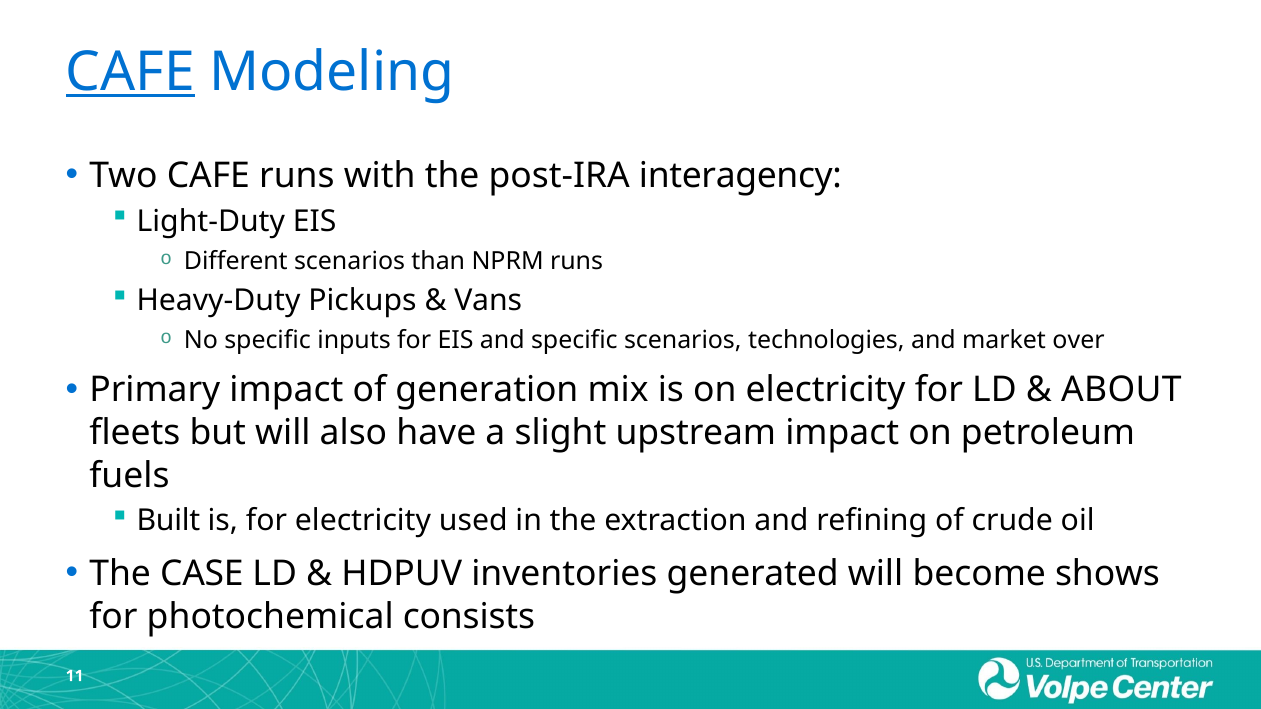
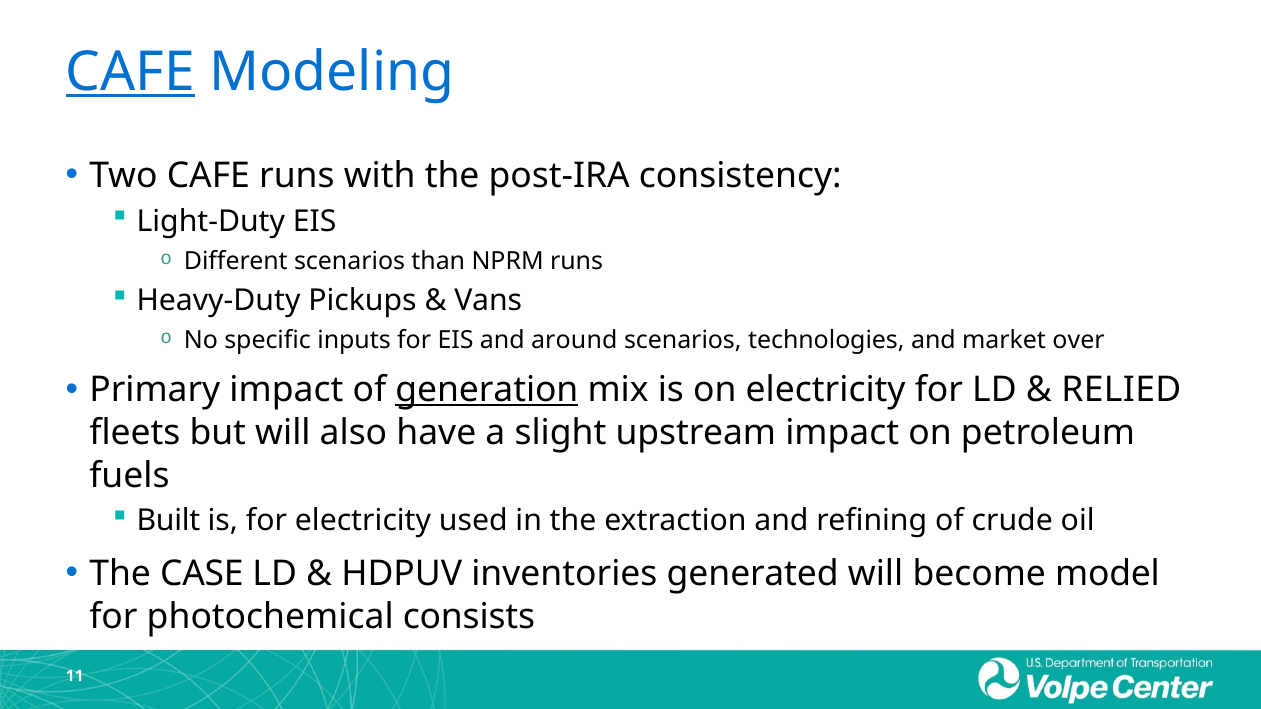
interagency: interagency -> consistency (740, 176)
and specific: specific -> around (574, 340)
generation underline: none -> present (487, 390)
ABOUT: ABOUT -> RELIED (1121, 390)
shows: shows -> model (1108, 574)
